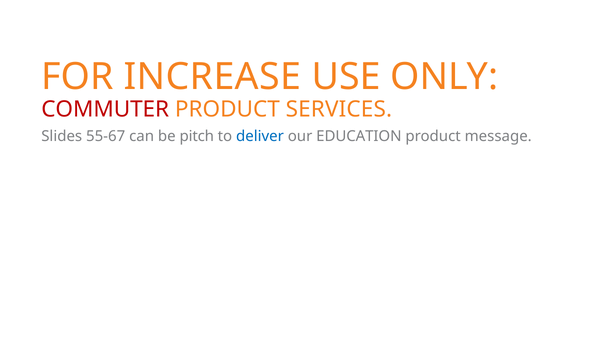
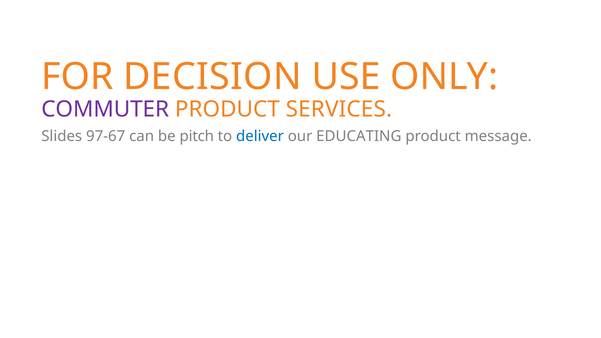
INCREASE: INCREASE -> DECISION (212, 77)
COMMUTER colour: red -> purple (105, 109)
55-67: 55-67 -> 97-67 (106, 136)
EDUCATION: EDUCATION -> EDUCATING (359, 136)
